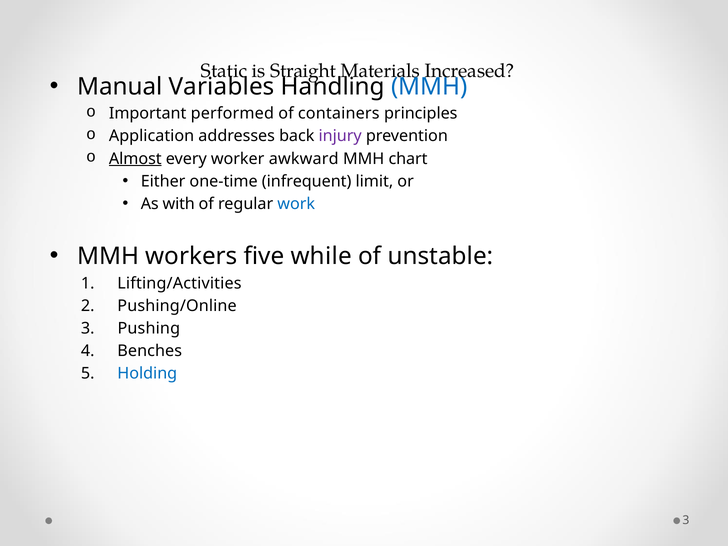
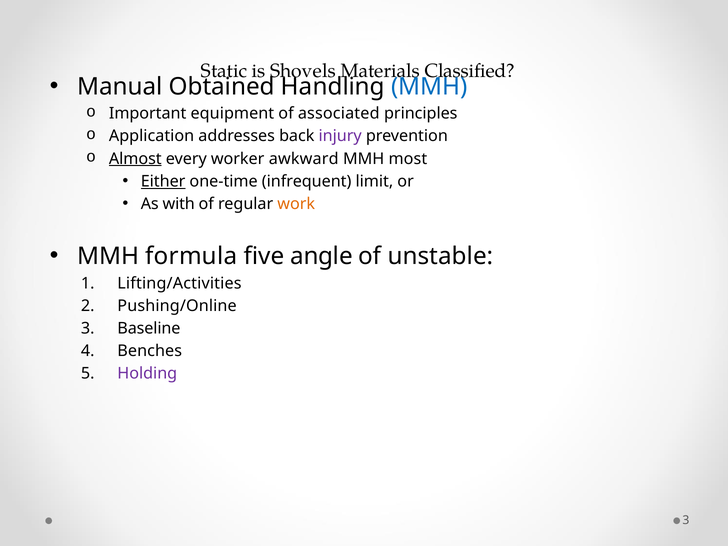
Straight: Straight -> Shovels (303, 71)
Increased: Increased -> Classified (470, 71)
Variables: Variables -> Obtained (222, 87)
performed: performed -> equipment (232, 114)
containers: containers -> associated (339, 114)
chart: chart -> most (408, 159)
Either underline: none -> present (163, 181)
work colour: blue -> orange (296, 204)
workers: workers -> formula (191, 256)
while: while -> angle (321, 256)
Pushing: Pushing -> Baseline (149, 328)
Holding colour: blue -> purple (147, 374)
